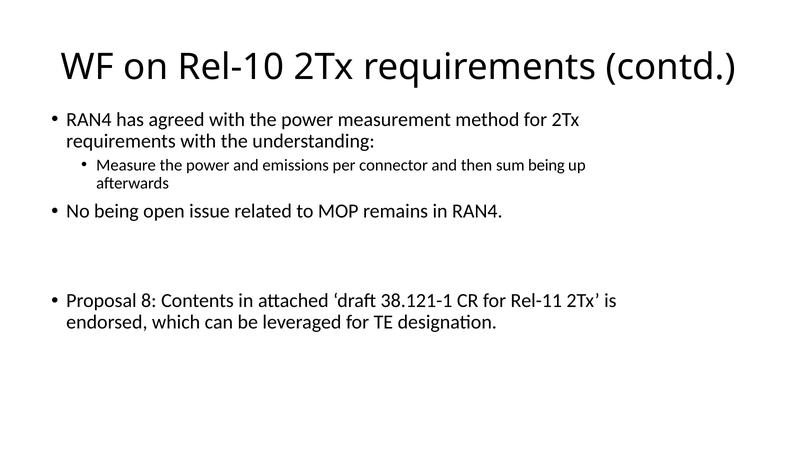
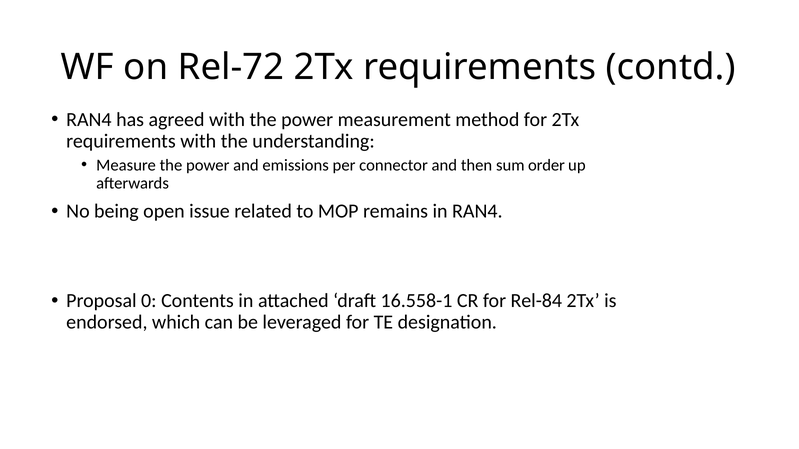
Rel-10: Rel-10 -> Rel-72 (231, 67)
sum being: being -> order (546, 165)
8: 8 -> 0 (149, 301)
38.121-1: 38.121-1 -> 16.558-1 (417, 301)
Rel-11: Rel-11 -> Rel-84 (536, 301)
